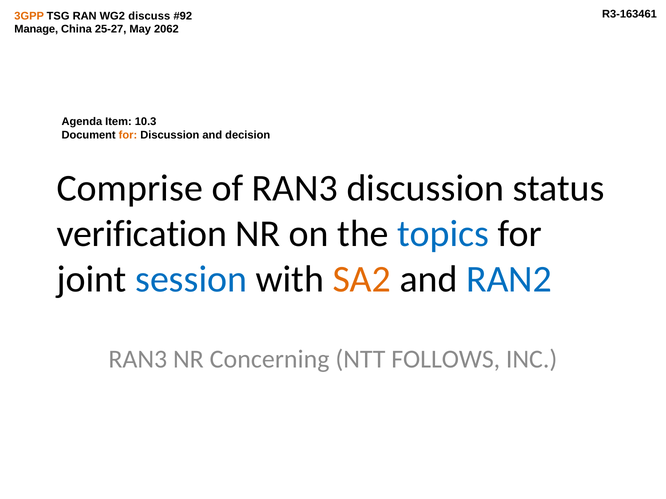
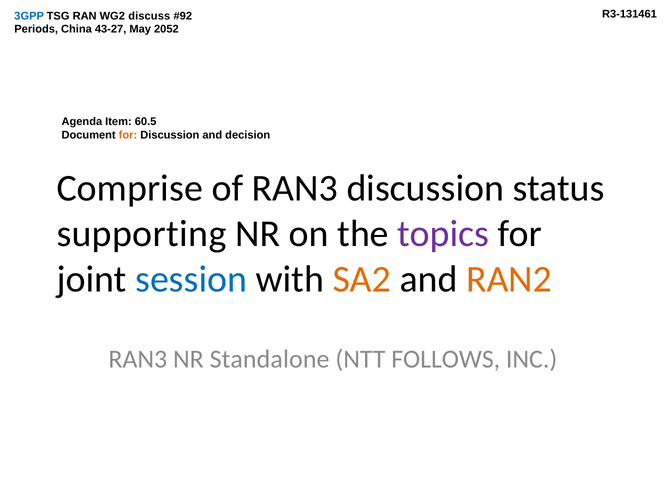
R3-163461: R3-163461 -> R3-131461 (629, 14)
3GPP colour: orange -> blue (29, 16)
Manage: Manage -> Periods (36, 29)
25-27: 25-27 -> 43-27 (111, 29)
2062: 2062 -> 2052 (166, 29)
10.3: 10.3 -> 60.5 (146, 122)
verification: verification -> supporting (141, 234)
topics colour: blue -> purple (443, 234)
RAN2 colour: blue -> orange (509, 279)
Concerning: Concerning -> Standalone (270, 360)
